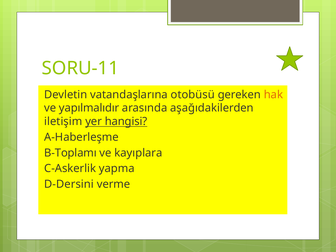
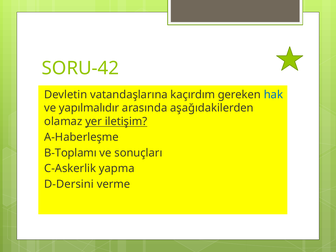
SORU-11: SORU-11 -> SORU-42 (80, 68)
otobüsü: otobüsü -> kaçırdım (193, 95)
hak colour: orange -> blue (273, 95)
iletişim: iletişim -> olamaz (63, 121)
hangisi: hangisi -> iletişim (126, 121)
kayıplara: kayıplara -> sonuçları (138, 153)
